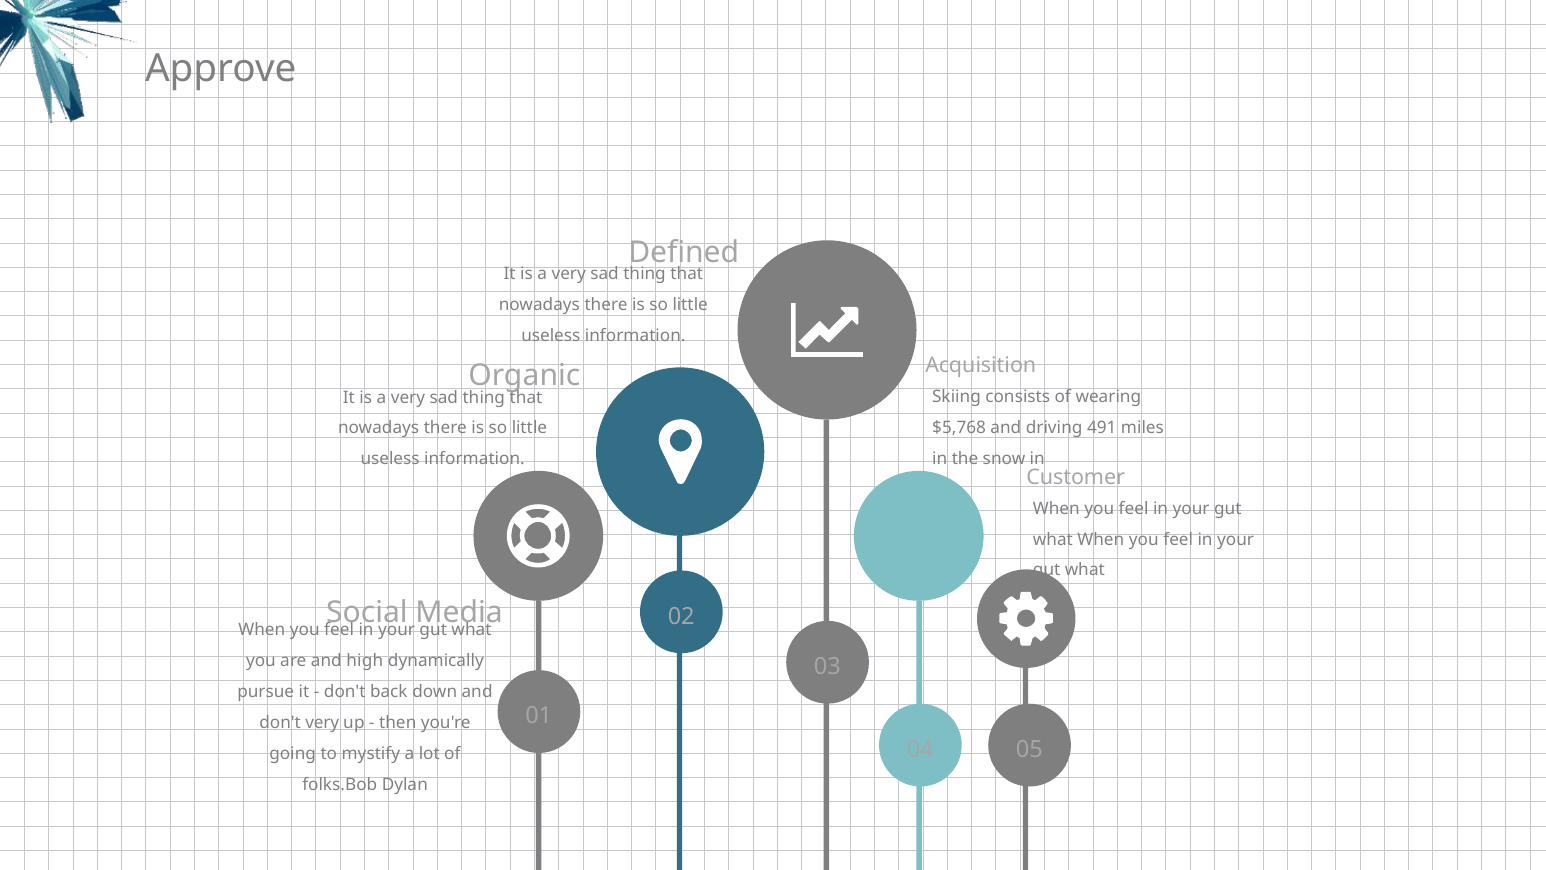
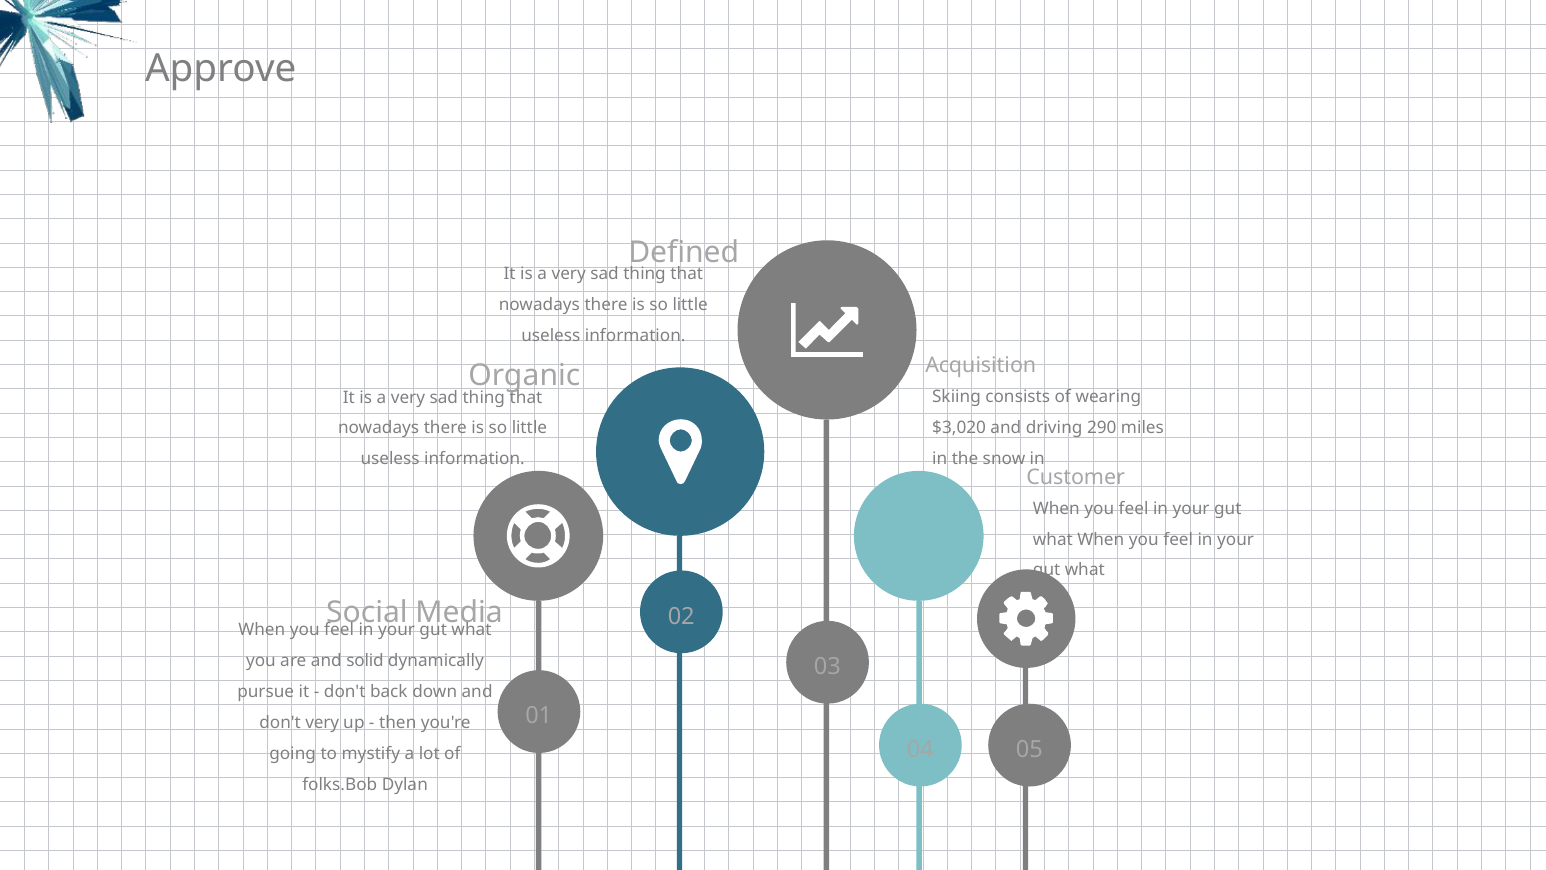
$5,768: $5,768 -> $3,020 (959, 427)
491: 491 -> 290 (1102, 427)
high: high -> solid (365, 661)
